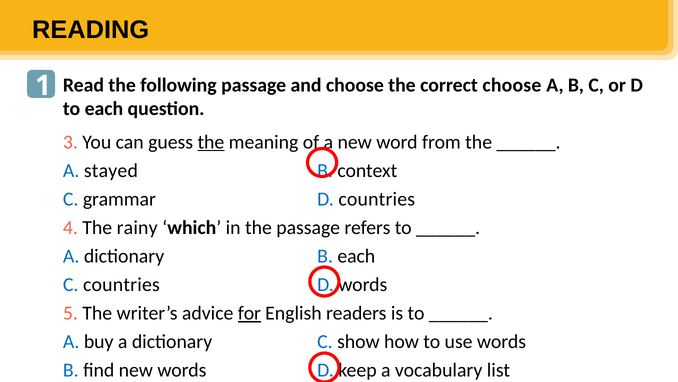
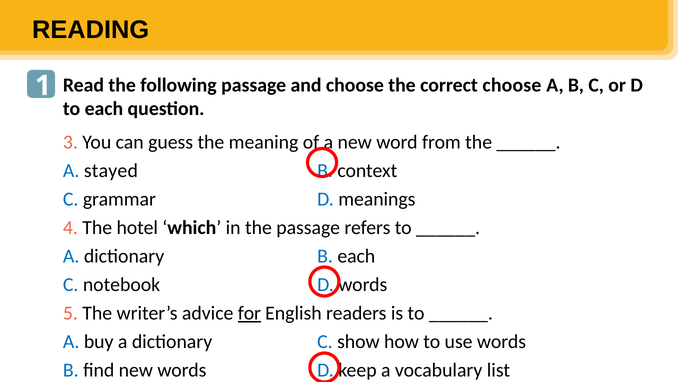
the underline: present -> none (211, 142)
D countries: countries -> meanings (377, 199)
rainy: rainy -> hotel (137, 227)
C countries: countries -> notebook (122, 284)
